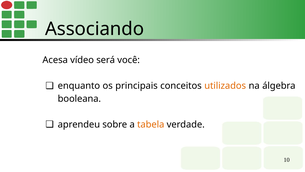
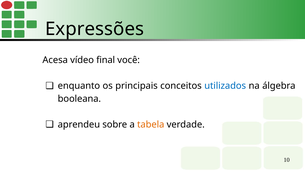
Associando: Associando -> Expressões (95, 29)
será: será -> final (106, 60)
utilizados colour: orange -> blue (225, 86)
